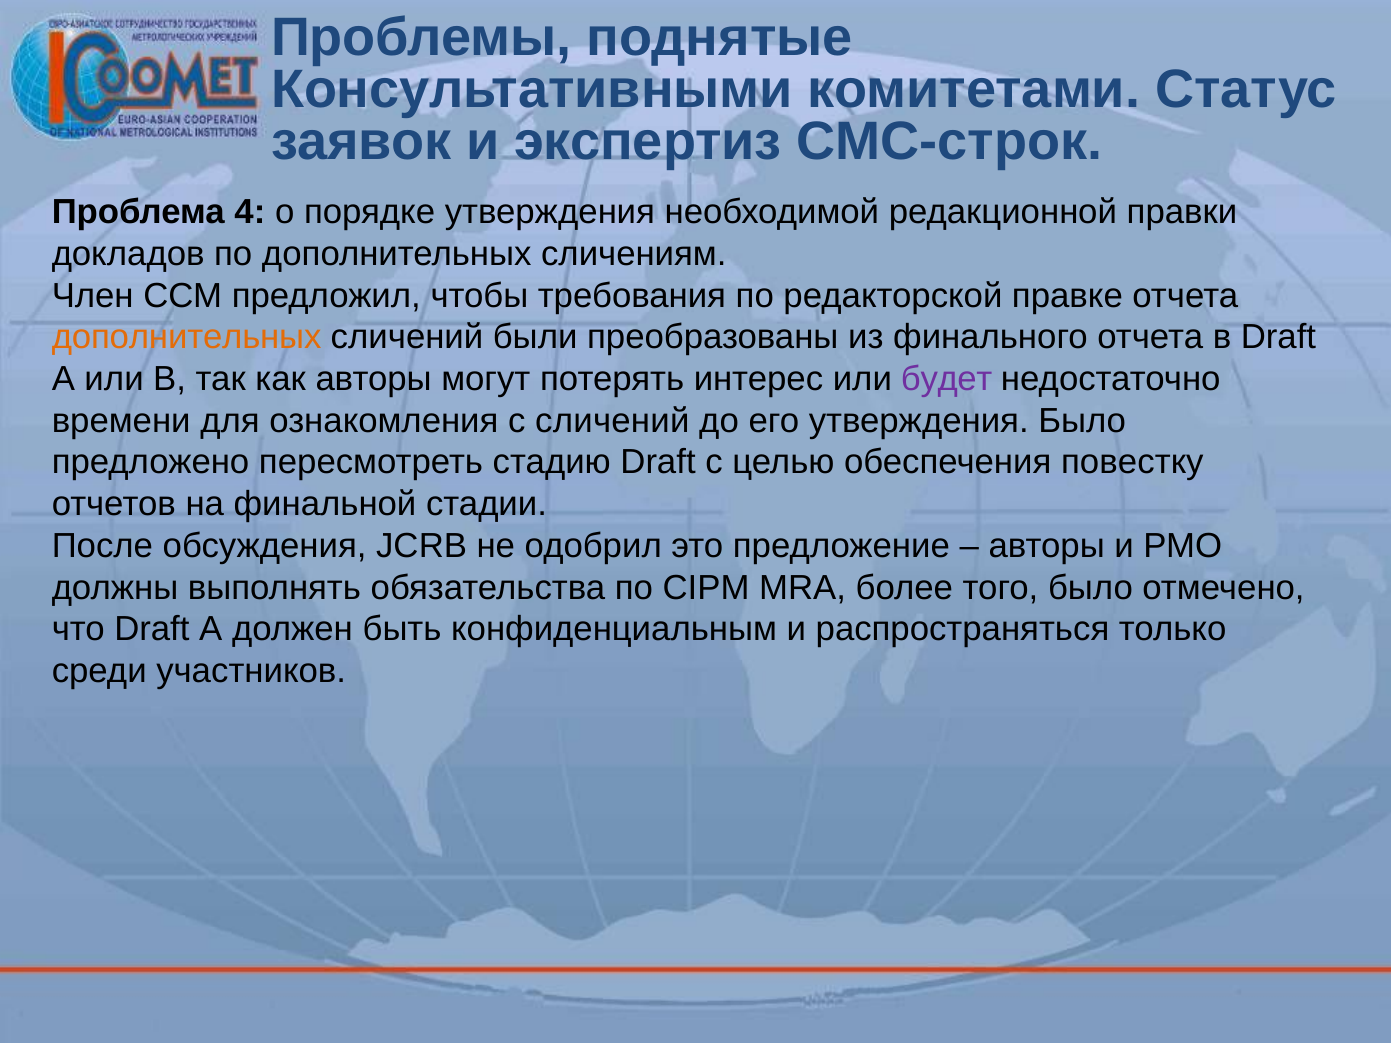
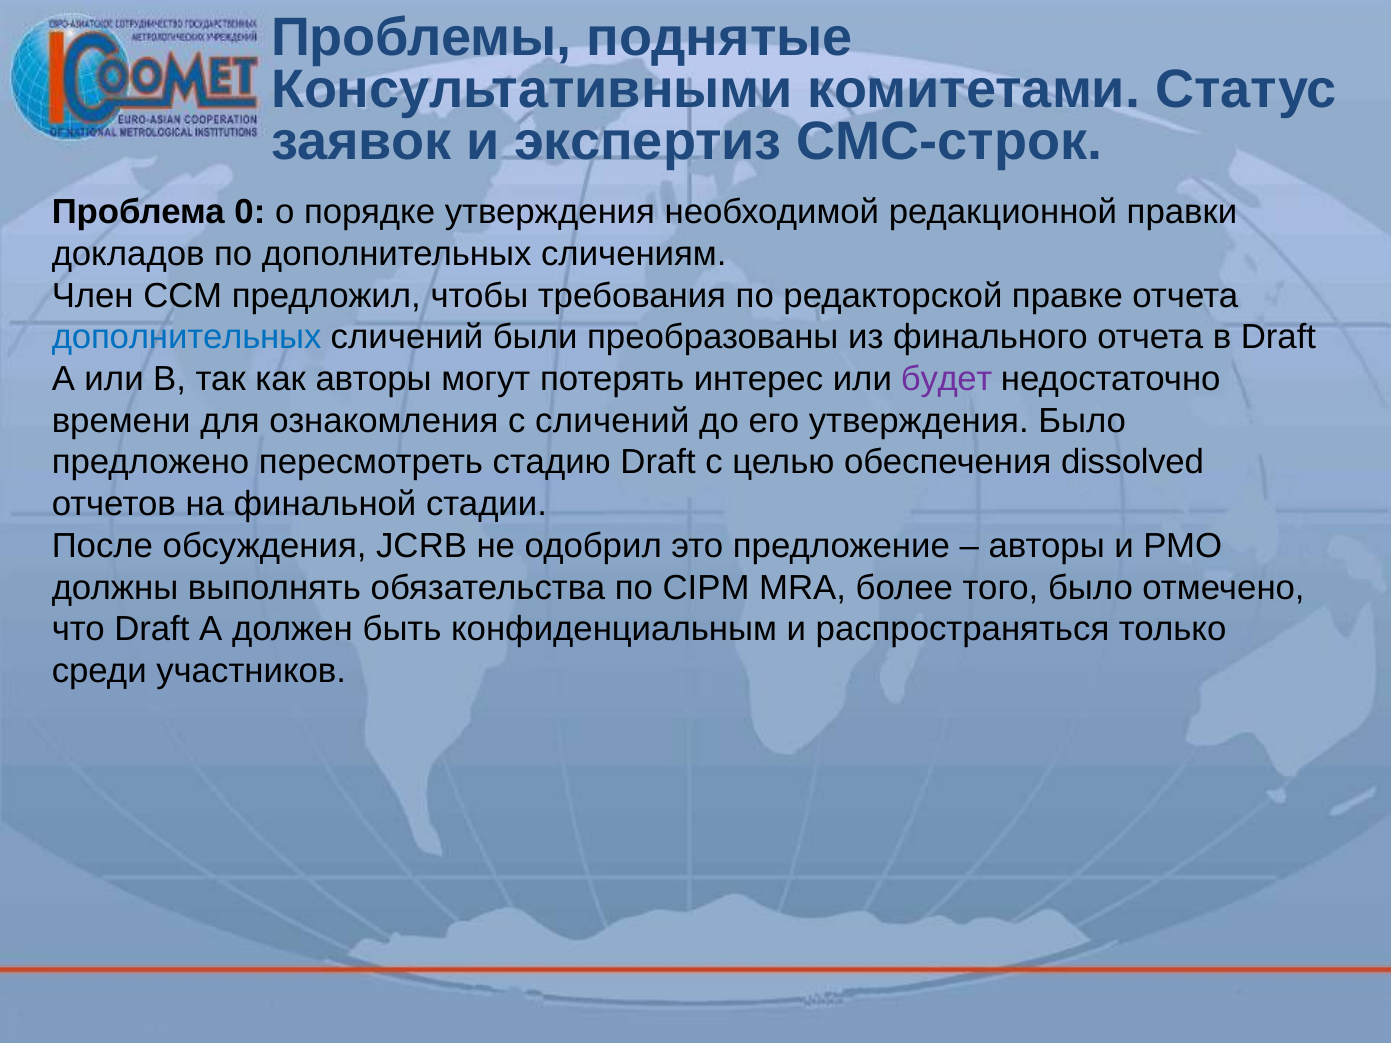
4: 4 -> 0 (250, 212)
дополнительных colour: orange -> blue (187, 337)
повестку: повестку -> dissolved (1132, 463)
